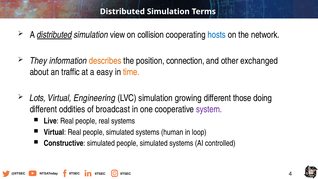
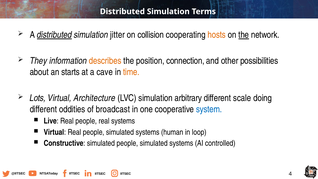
view: view -> jitter (117, 35)
hosts colour: blue -> orange (217, 35)
the underline: none -> present (244, 35)
exchanged: exchanged -> possibilities (259, 61)
traffic: traffic -> starts (71, 72)
easy: easy -> cave (105, 72)
Engineering: Engineering -> Architecture (95, 98)
growing: growing -> arbitrary (188, 98)
those: those -> scale (242, 98)
system colour: purple -> blue (209, 109)
